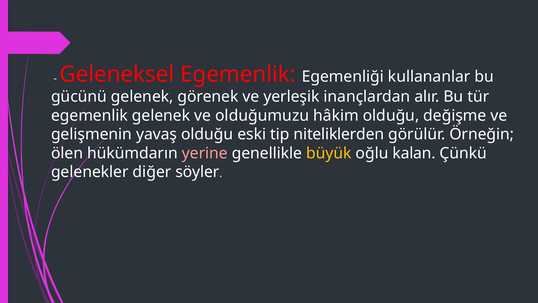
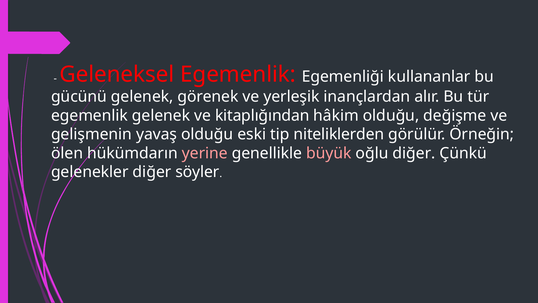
olduğumuzu: olduğumuzu -> kitaplığından (262, 115)
büyük colour: yellow -> pink (329, 153)
oğlu kalan: kalan -> diğer (414, 153)
